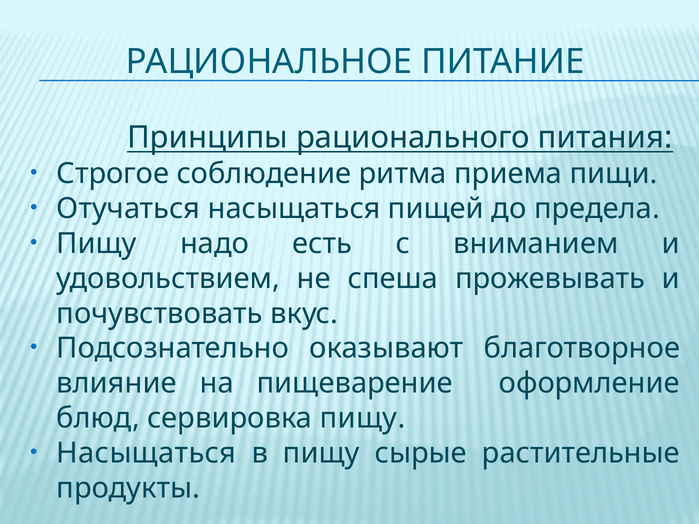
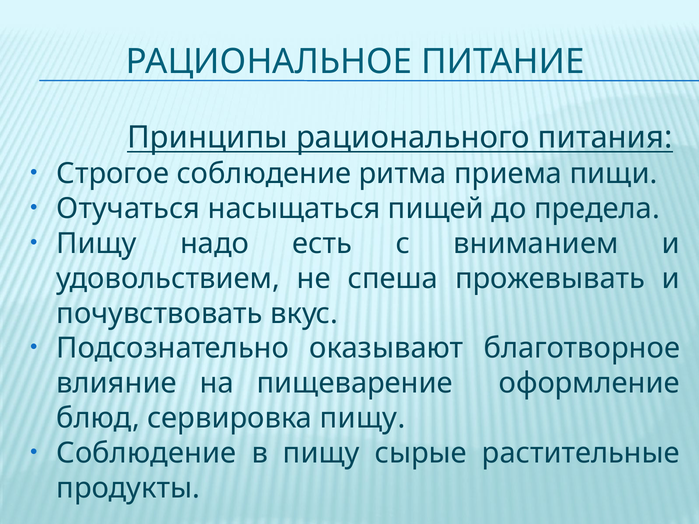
Насыщаться: Насыщаться -> Соблюдение (146, 453)
